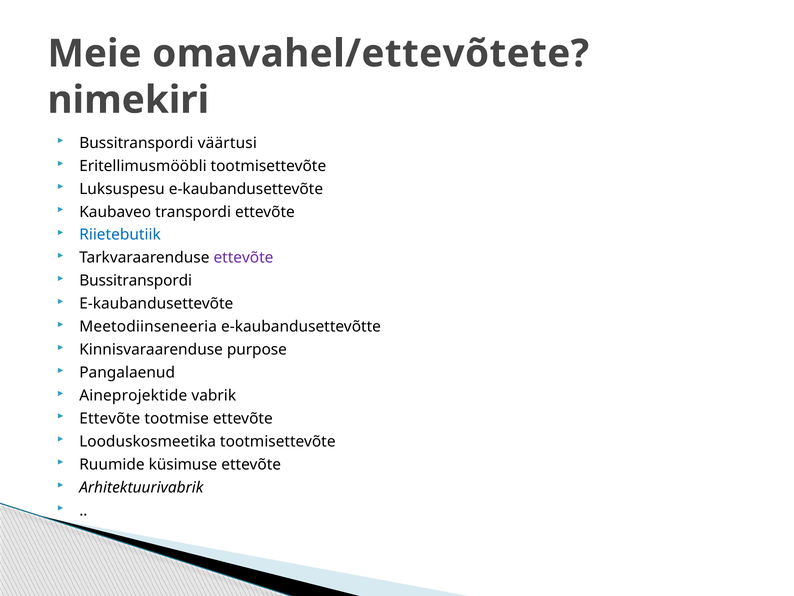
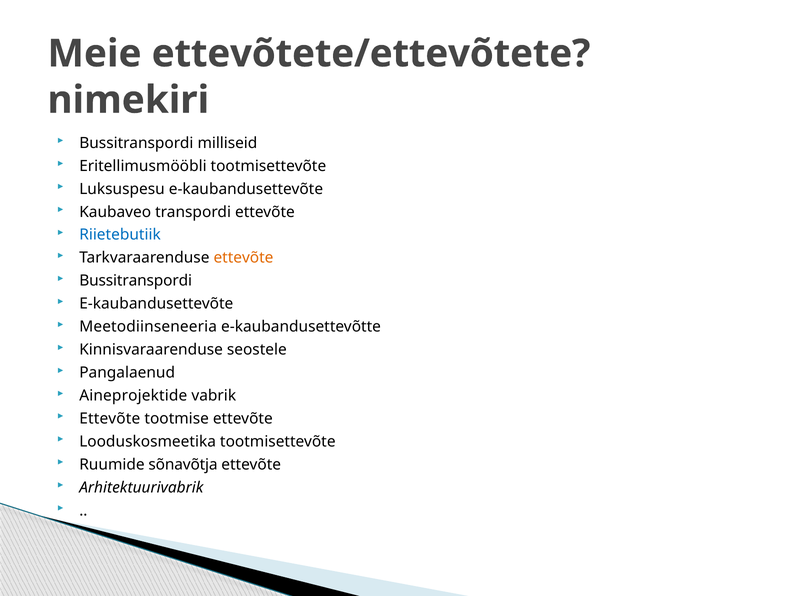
omavahel/ettevõtete: omavahel/ettevõtete -> ettevõtete/ettevõtete (371, 54)
väärtusi: väärtusi -> milliseid (227, 143)
ettevõte colour: purple -> orange (243, 258)
purpose: purpose -> seostele (257, 349)
küsimuse: küsimuse -> sõnavõtja (183, 464)
